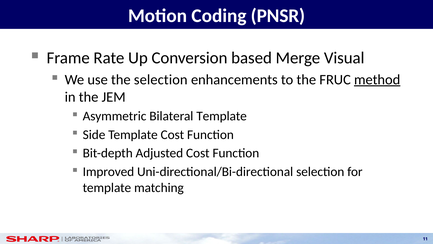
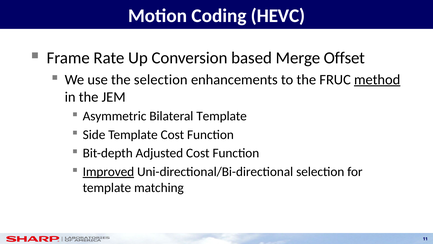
PNSR: PNSR -> HEVC (278, 16)
Visual: Visual -> Offset (344, 58)
Improved underline: none -> present (108, 171)
